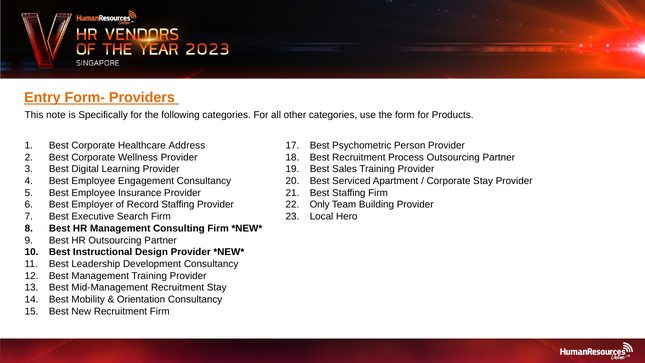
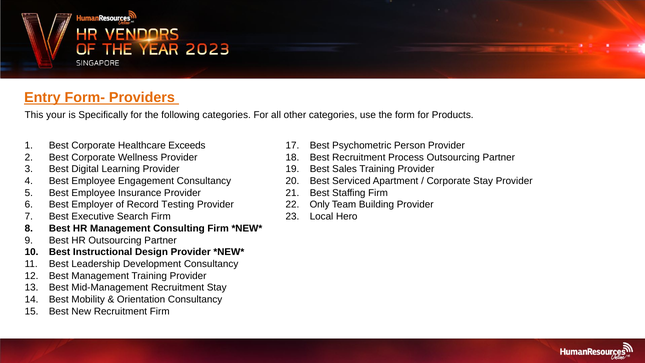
note: note -> your (56, 115)
Address: Address -> Exceeds (187, 145)
Record Staffing: Staffing -> Testing (178, 205)
